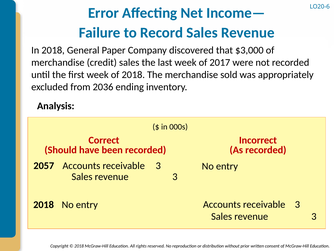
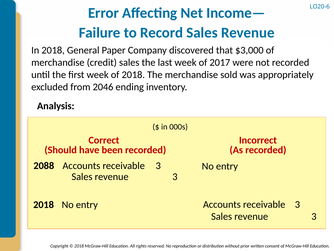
2036: 2036 -> 2046 (103, 87)
2057: 2057 -> 2088 (44, 165)
